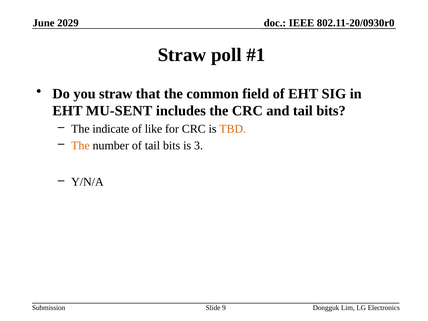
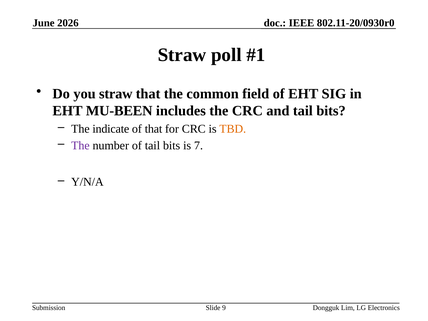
2029: 2029 -> 2026 (68, 23)
MU-SENT: MU-SENT -> MU-BEEN (119, 111)
of like: like -> that (154, 129)
The colour: orange -> purple (80, 145)
3: 3 -> 7 (199, 145)
